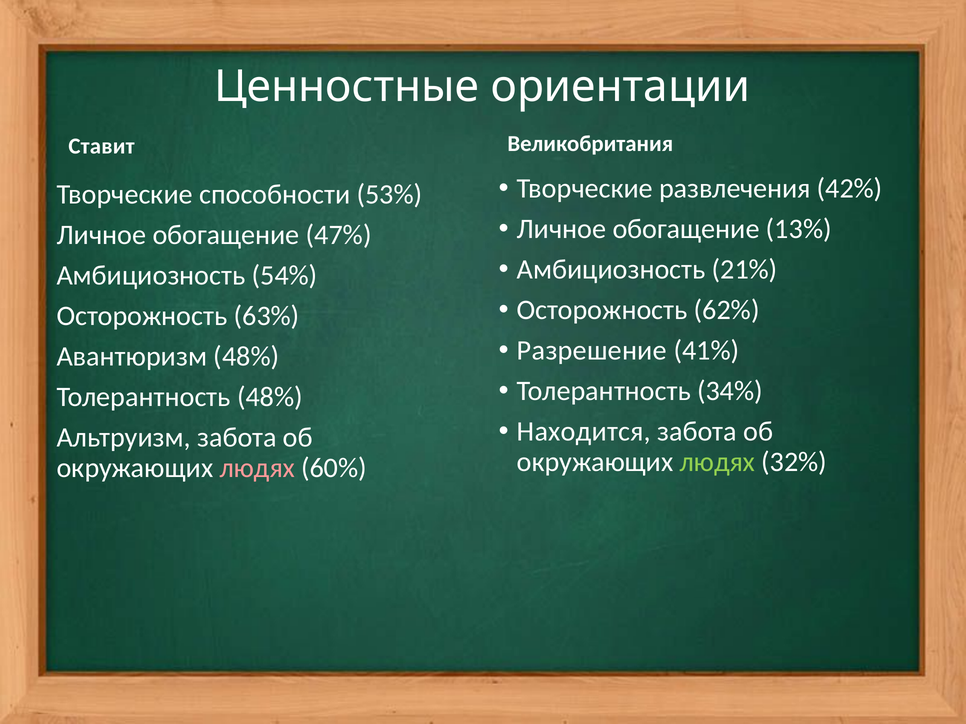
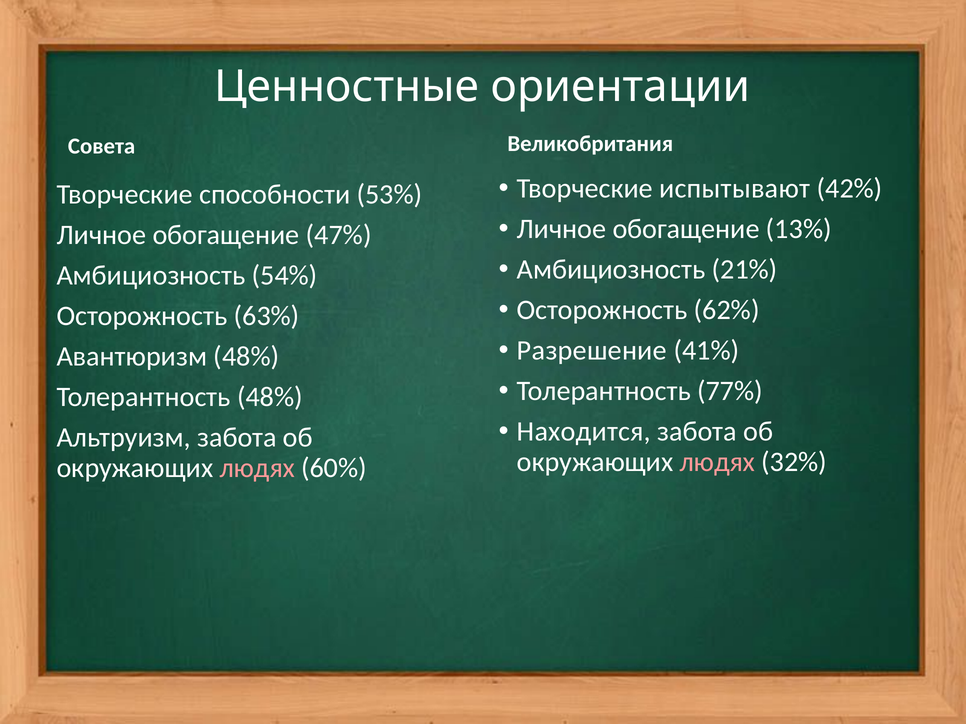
Ставит: Ставит -> Совета (102, 146)
развлечения: развлечения -> испытывают (735, 189)
34%: 34% -> 77% (730, 391)
людях colour: light green -> pink (717, 462)
